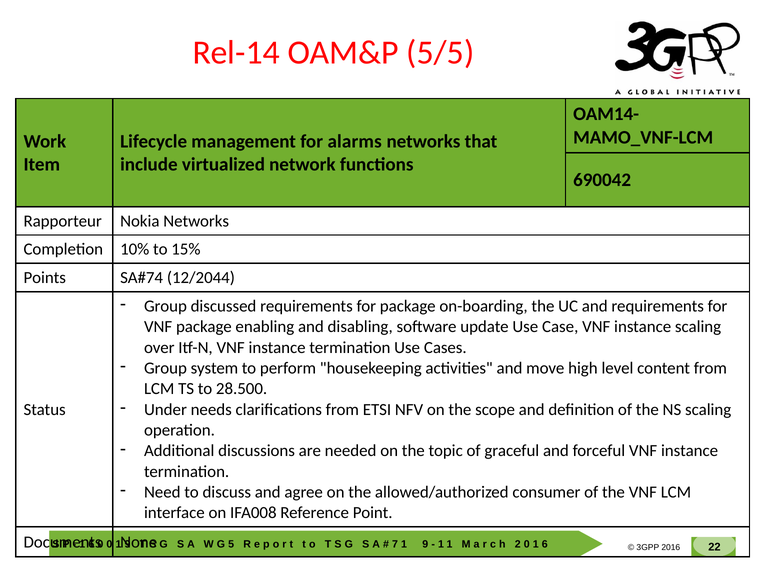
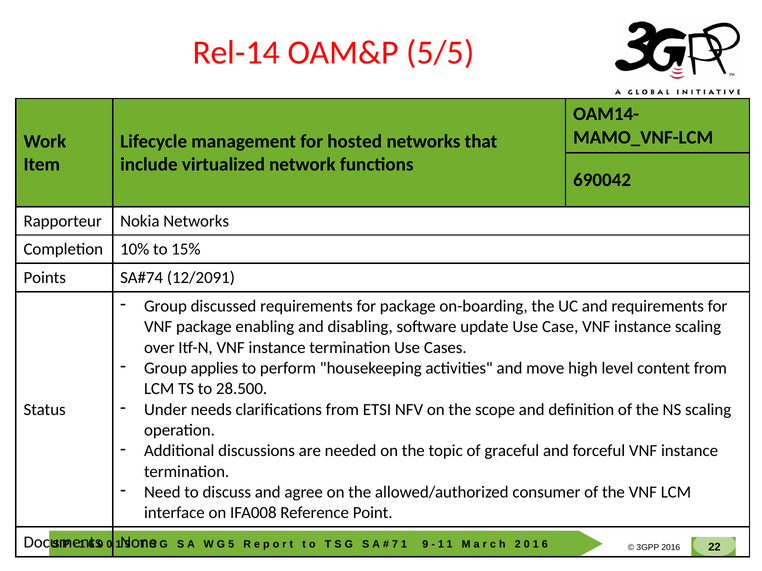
alarms: alarms -> hosted (355, 141)
12/2044: 12/2044 -> 12/2091 (201, 278)
system: system -> applies (214, 368)
